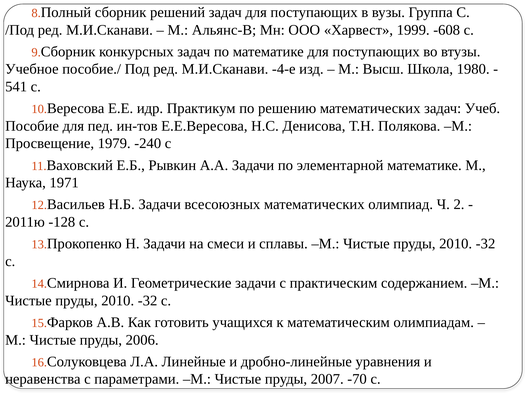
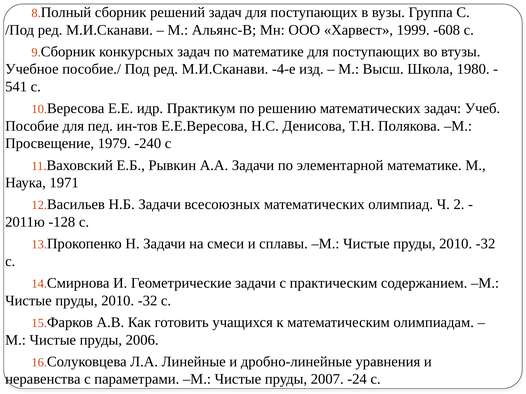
-70: -70 -> -24 (357, 380)
